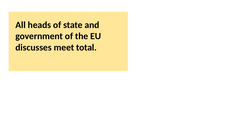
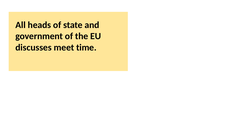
total: total -> time (86, 48)
